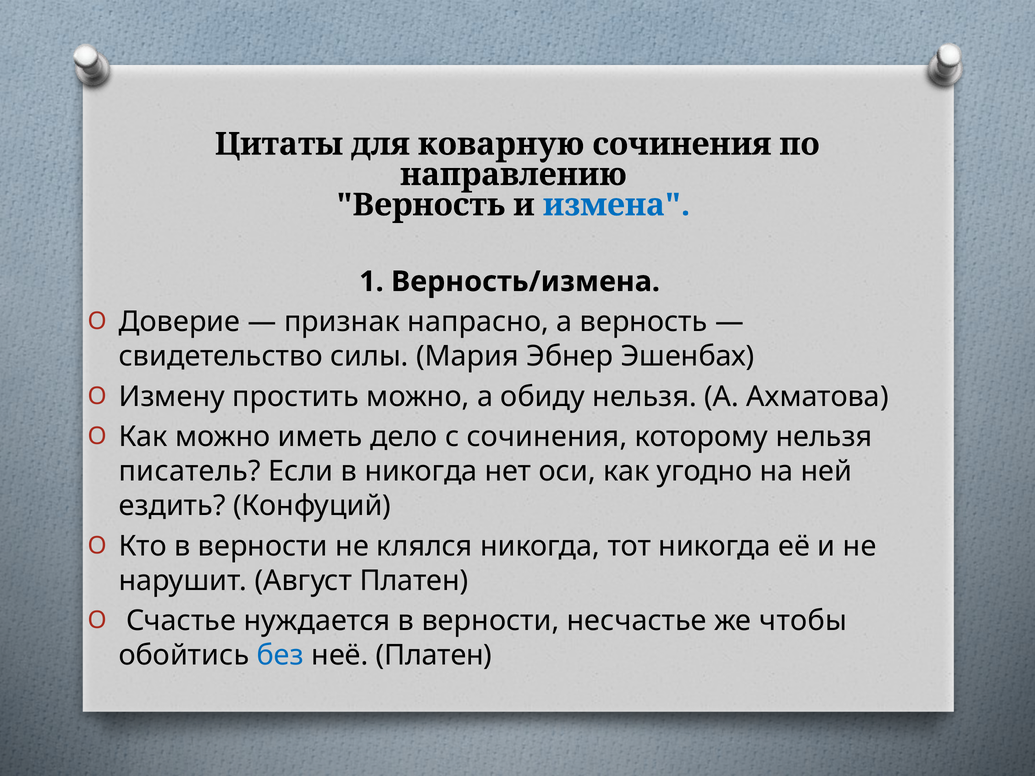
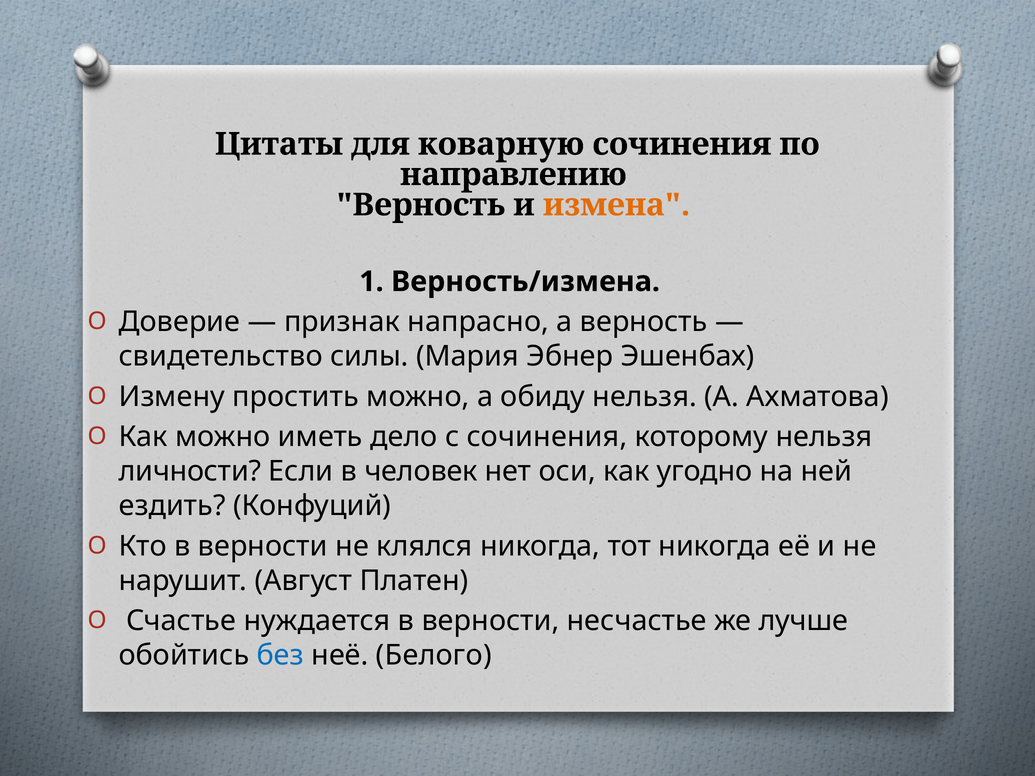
измена colour: blue -> orange (616, 205)
писатель: писатель -> личности (190, 471)
в никогда: никогда -> человек (421, 471)
чтобы: чтобы -> лучше (803, 621)
неё Платен: Платен -> Белого (434, 656)
